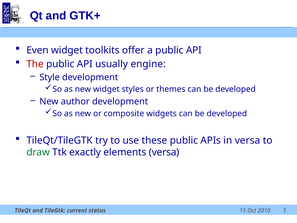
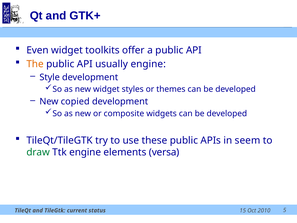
The colour: red -> orange (35, 64)
author: author -> copied (75, 101)
in versa: versa -> seem (248, 140)
Ttk exactly: exactly -> engine (85, 152)
